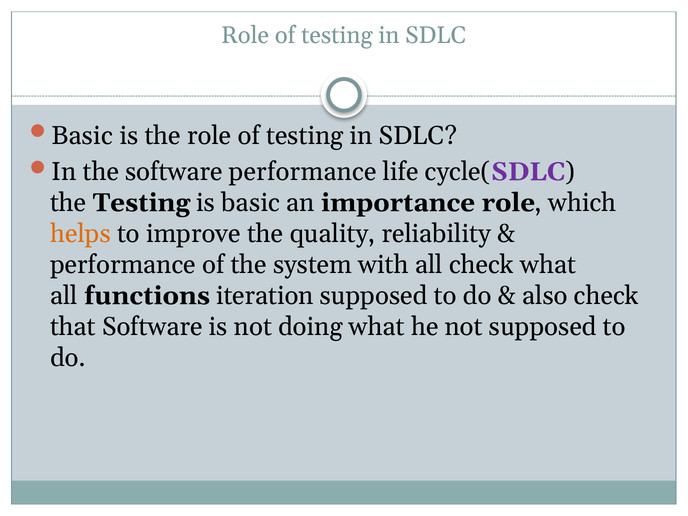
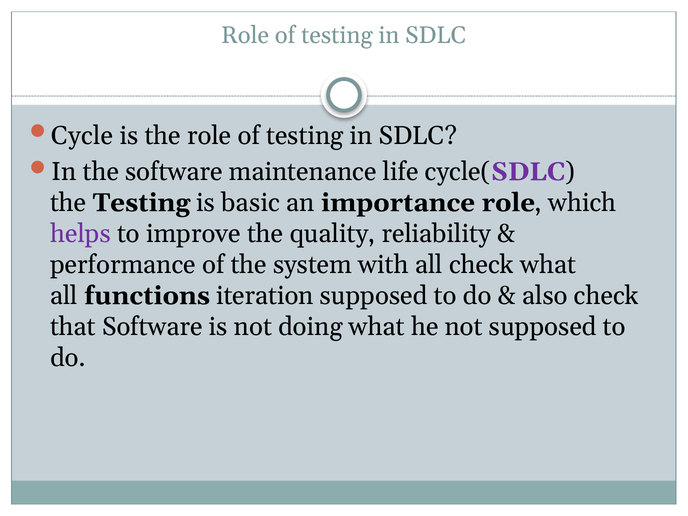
Basic: Basic -> Cycle (82, 136)
software performance: performance -> maintenance (303, 172)
helps colour: orange -> purple (80, 234)
